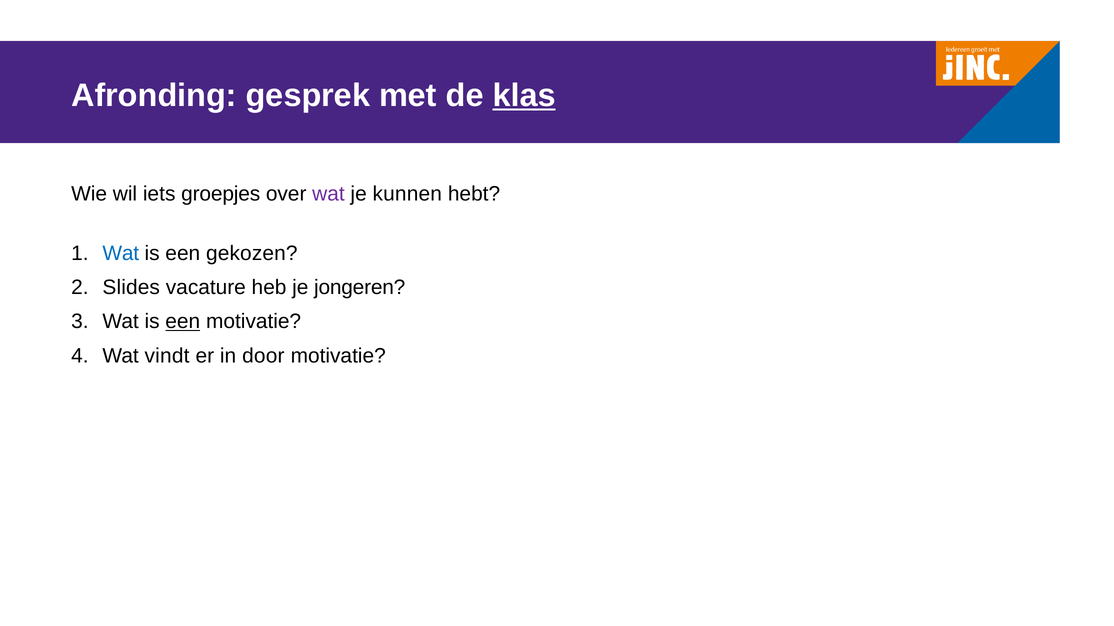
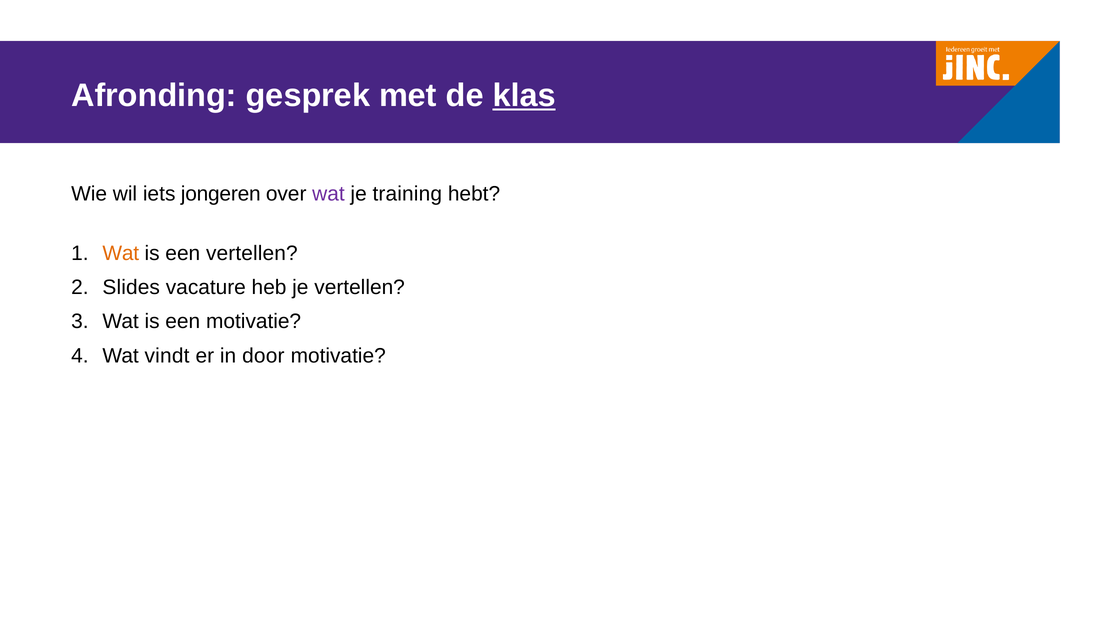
groepjes: groepjes -> jongeren (221, 194)
kunnen: kunnen -> training (407, 194)
Wat colour: blue -> orange (121, 253)
een gekozen: gekozen -> vertellen (252, 253)
je jongeren: jongeren -> vertellen (360, 288)
een underline: present -> none (183, 322)
